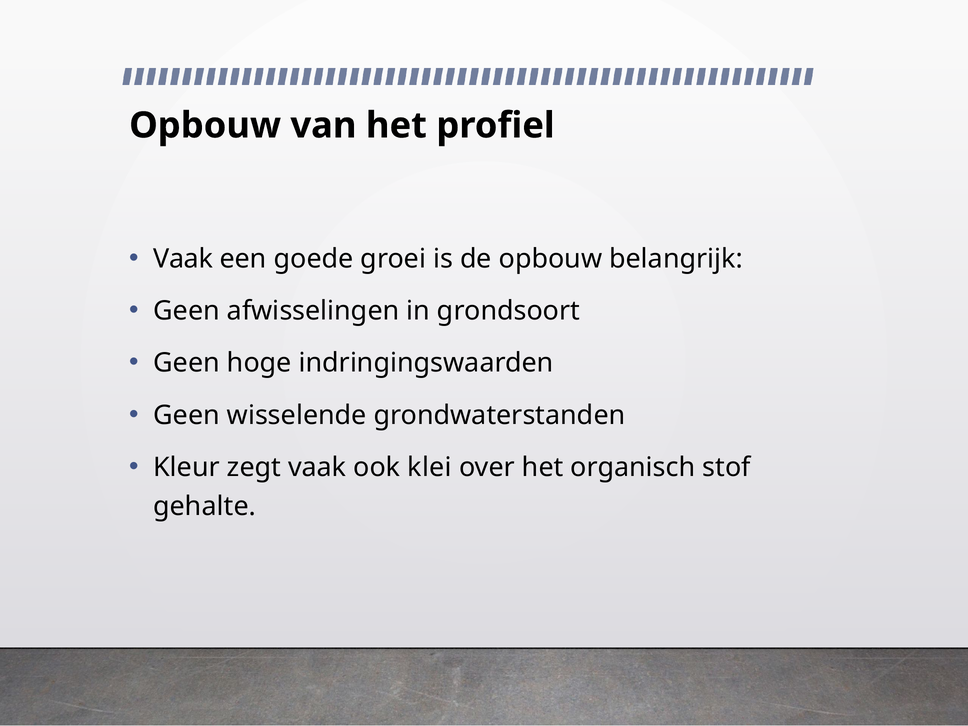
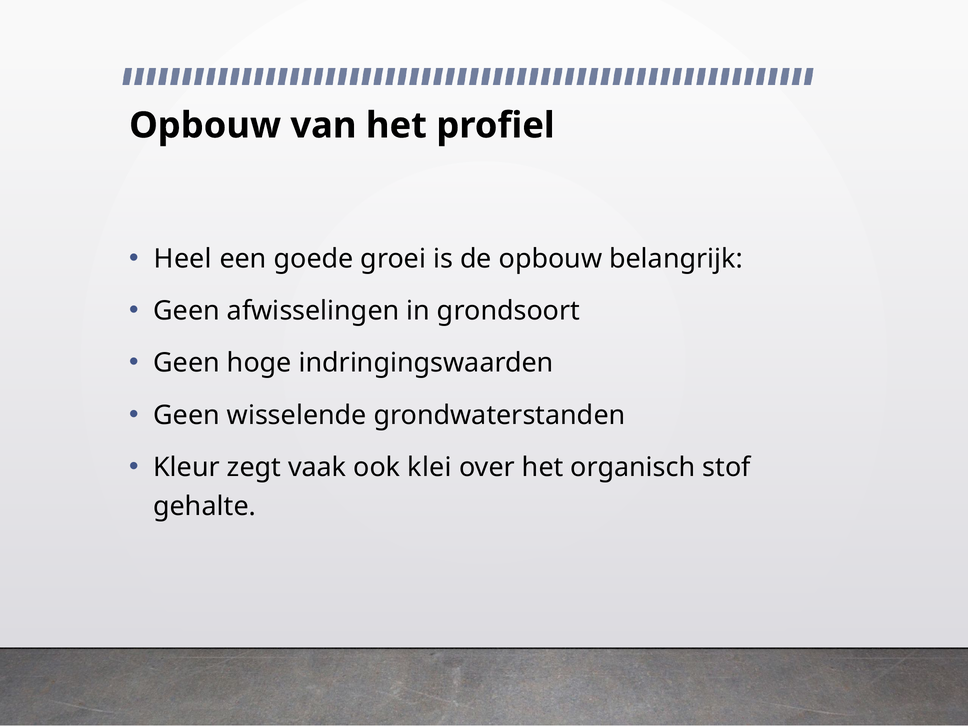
Vaak: Vaak -> Heel (183, 259)
